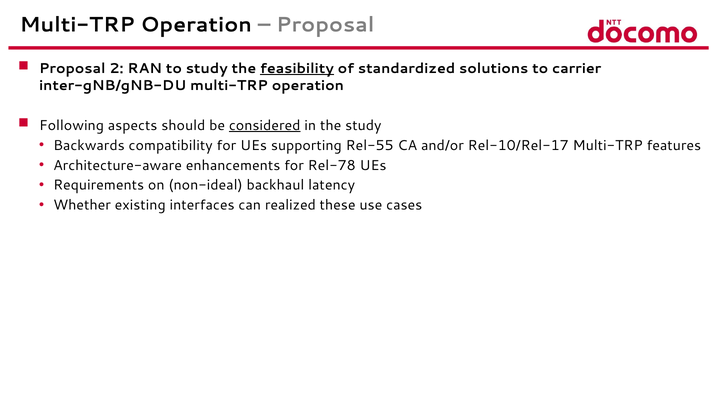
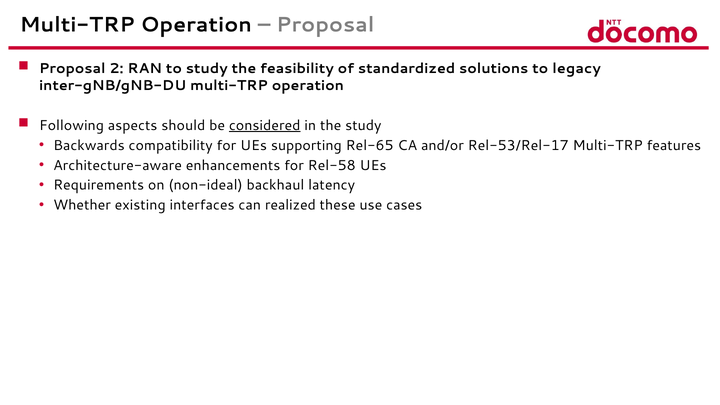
feasibility underline: present -> none (297, 68)
carrier: carrier -> legacy (577, 68)
Rel-55: Rel-55 -> Rel-65 (370, 145)
Rel-10/Rel-17: Rel-10/Rel-17 -> Rel-53/Rel-17 (518, 145)
Rel-78: Rel-78 -> Rel-58 (332, 165)
